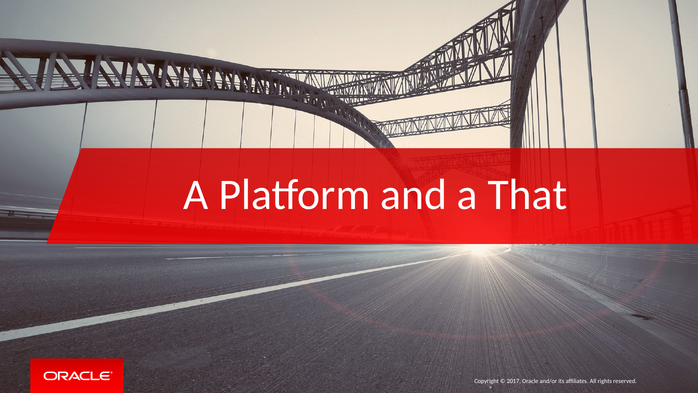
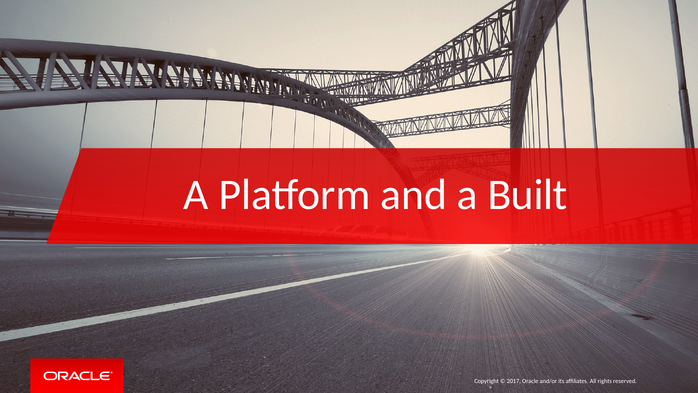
That: That -> Built (528, 195)
